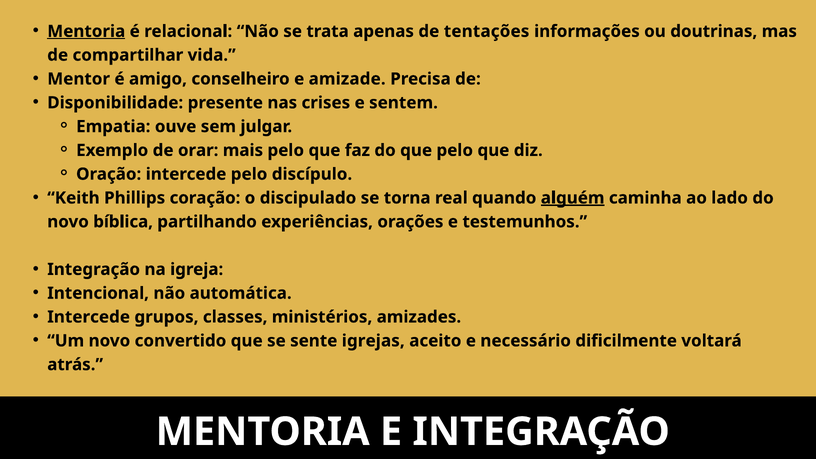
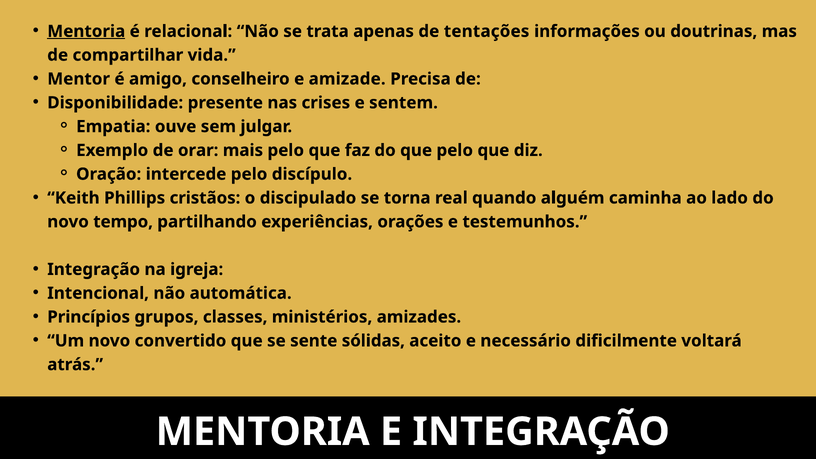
coração: coração -> cristãos (205, 198)
alguém underline: present -> none (573, 198)
bíblica: bíblica -> tempo (123, 222)
Intercede: Intercede -> Princípios (89, 317)
igrejas: igrejas -> sólidas (373, 341)
